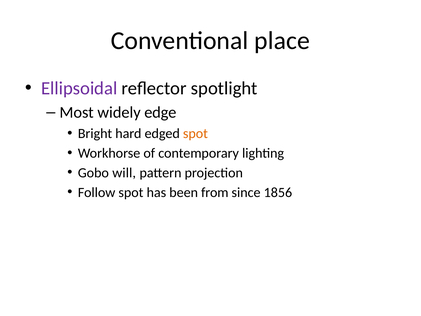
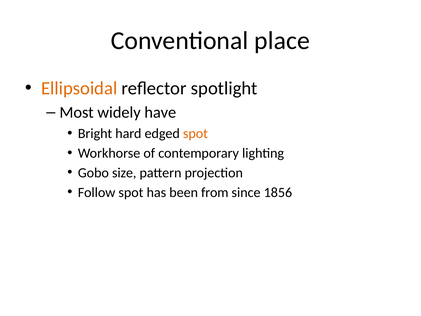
Ellipsoidal colour: purple -> orange (79, 88)
edge: edge -> have (160, 112)
will: will -> size (124, 173)
